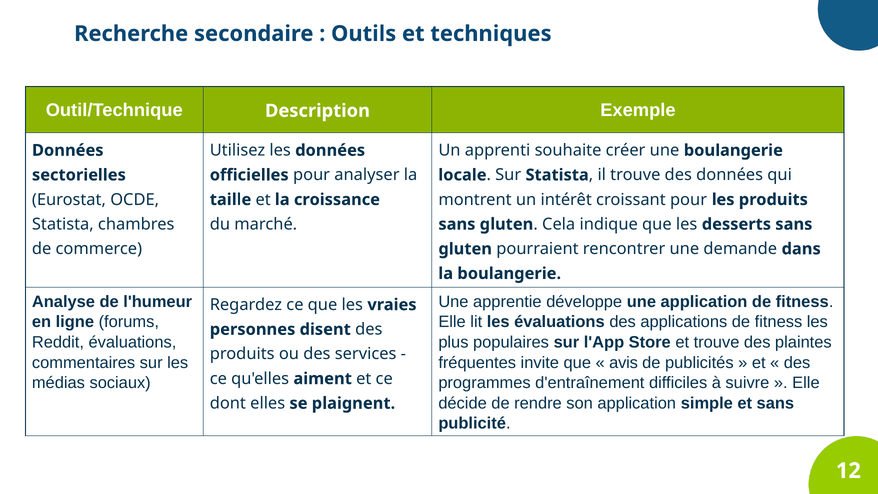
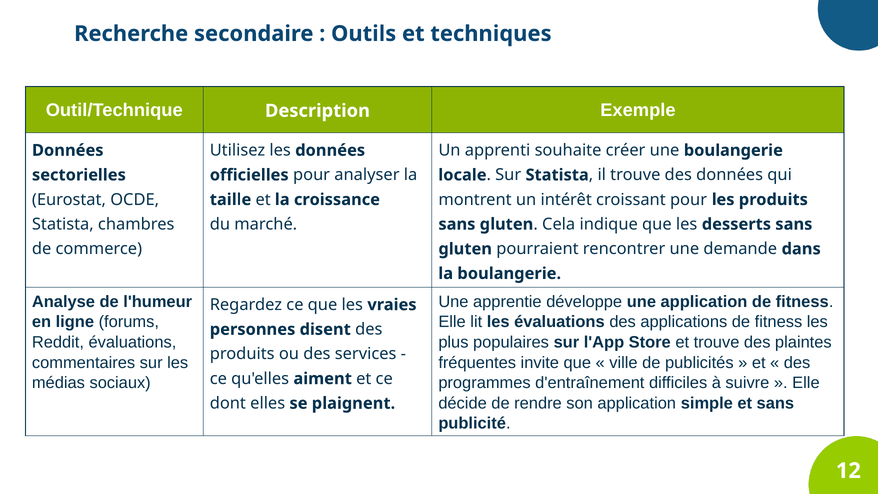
avis: avis -> ville (623, 363)
